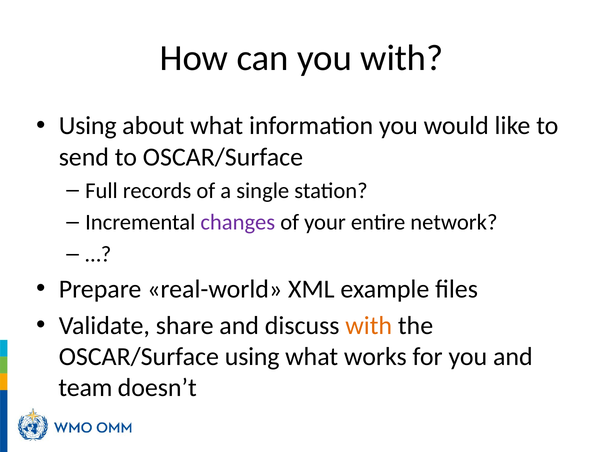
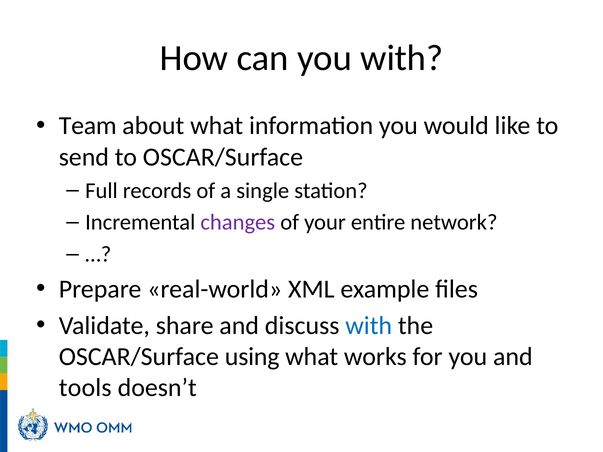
Using: Using -> Team (88, 126)
with colour: orange -> blue (369, 326)
team: team -> tools (85, 388)
